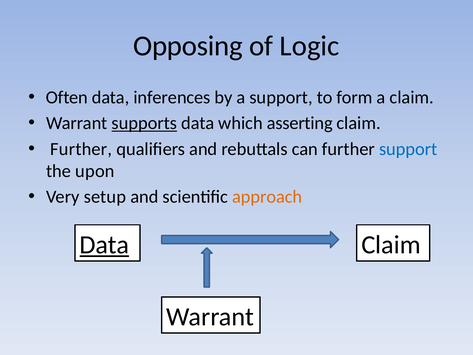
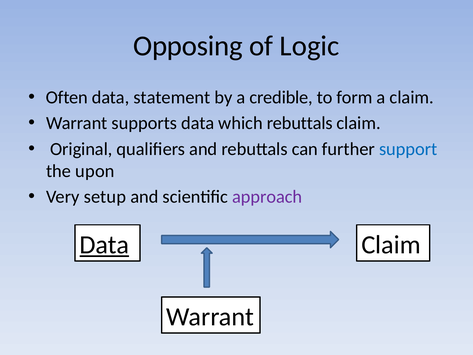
inferences: inferences -> statement (172, 97)
a support: support -> credible (281, 97)
supports underline: present -> none (144, 123)
which asserting: asserting -> rebuttals (300, 123)
Further: Further -> Original (81, 149)
approach colour: orange -> purple (267, 197)
